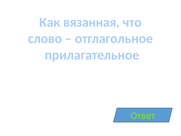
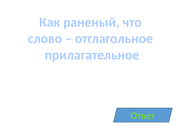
вязанная: вязанная -> раненый (91, 22)
